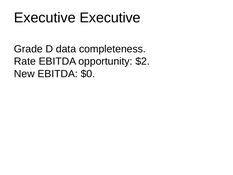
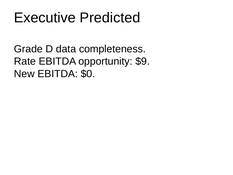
Executive Executive: Executive -> Predicted (110, 18)
$2: $2 -> $9 (143, 61)
